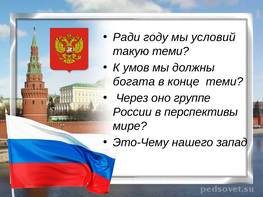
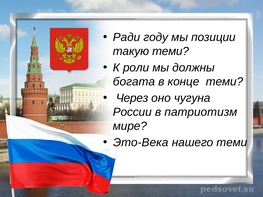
условий: условий -> позиции (213, 37)
умов: умов -> роли (136, 68)
группе: группе -> чугуна (192, 98)
перспективы: перспективы -> патриотизм (201, 112)
Это-Чему: Это-Чему -> Это-Века (141, 143)
нашего запад: запад -> теми (232, 143)
